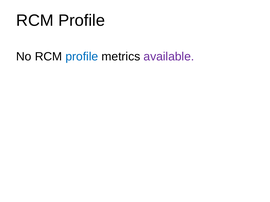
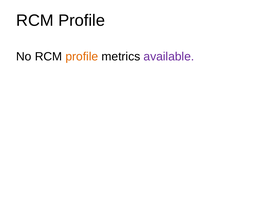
profile colour: blue -> orange (82, 57)
